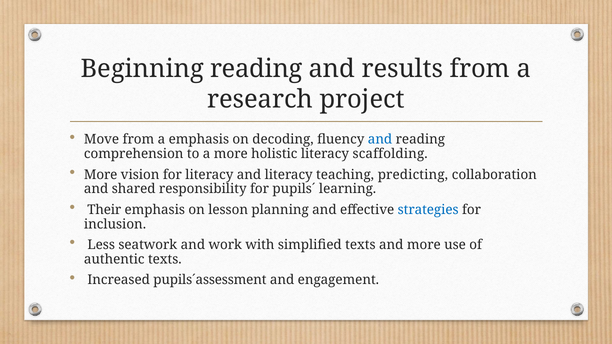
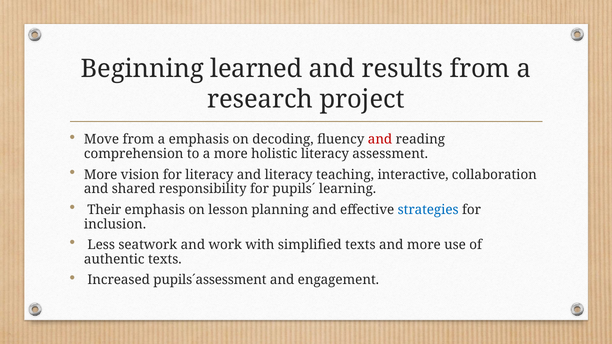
Beginning reading: reading -> learned (256, 69)
and colour: blue -> red (380, 140)
scaffolding: scaffolding -> assessment (390, 154)
predicting: predicting -> interactive (413, 175)
